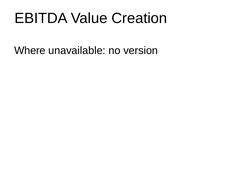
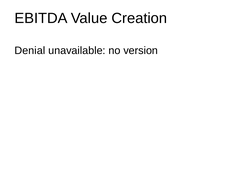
Where: Where -> Denial (30, 51)
